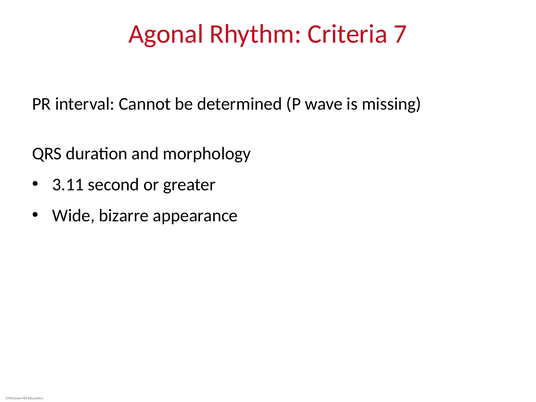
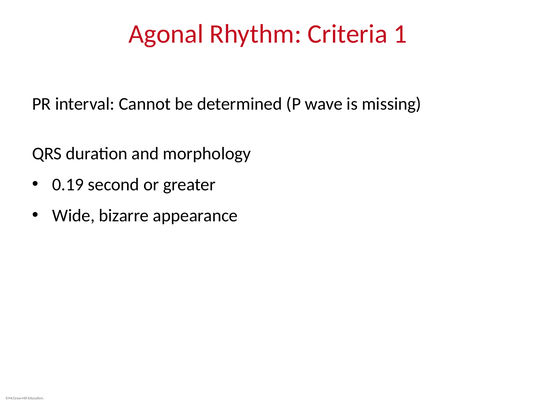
7: 7 -> 1 (400, 34)
3.11: 3.11 -> 0.19 (68, 185)
